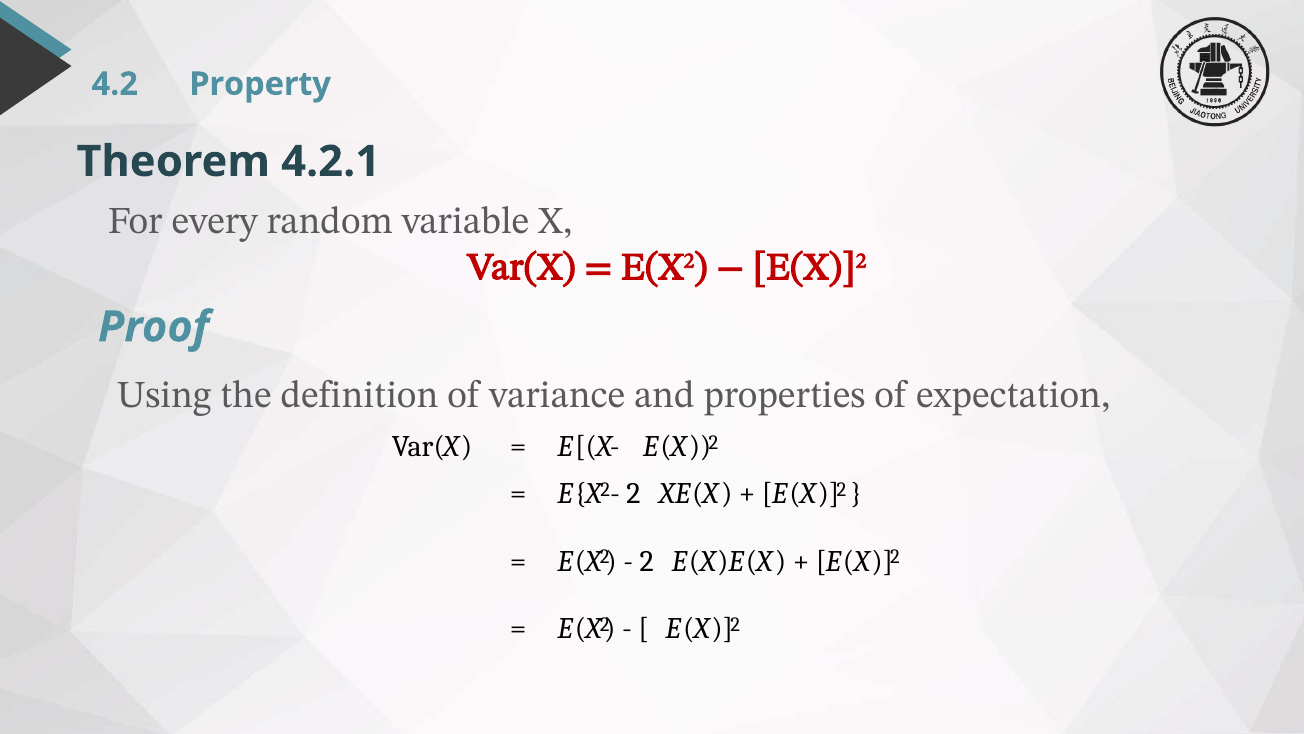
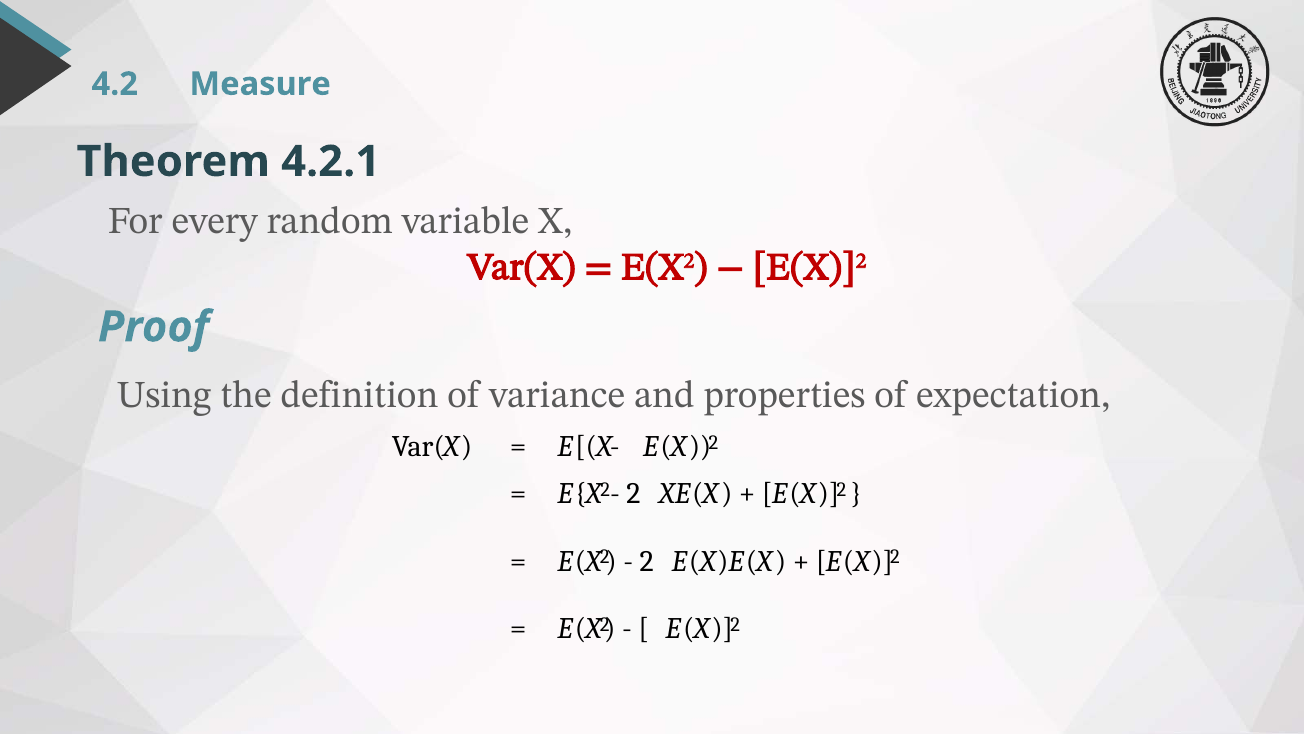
Property: Property -> Measure (260, 84)
